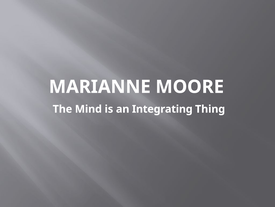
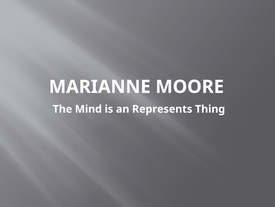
Integrating: Integrating -> Represents (162, 109)
